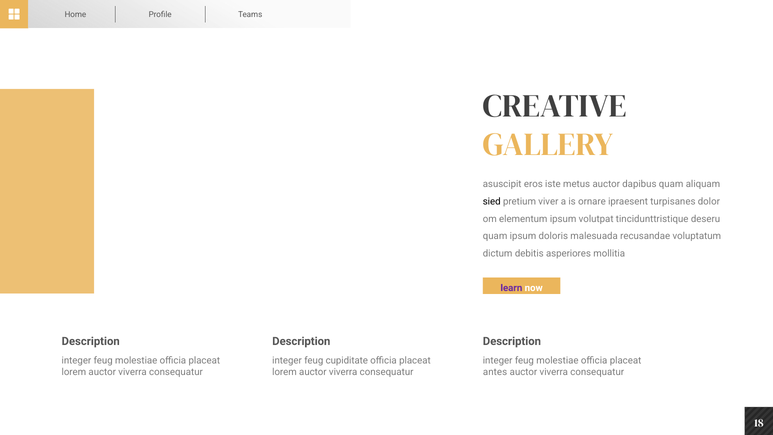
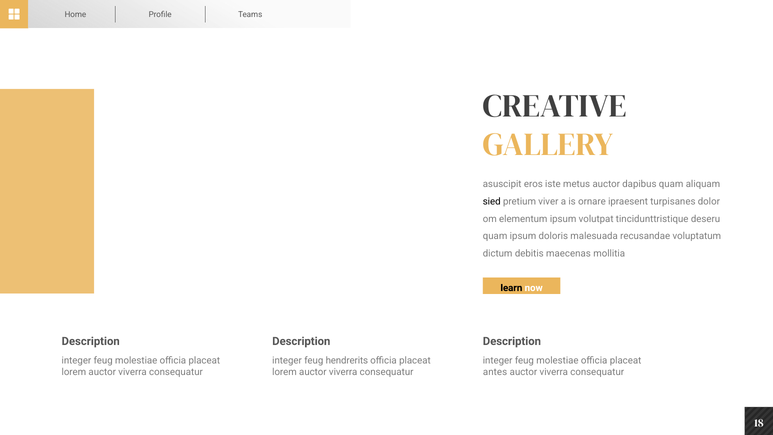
asperiores: asperiores -> maecenas (568, 254)
learn colour: purple -> black (511, 288)
cupiditate: cupiditate -> hendrerits (347, 360)
